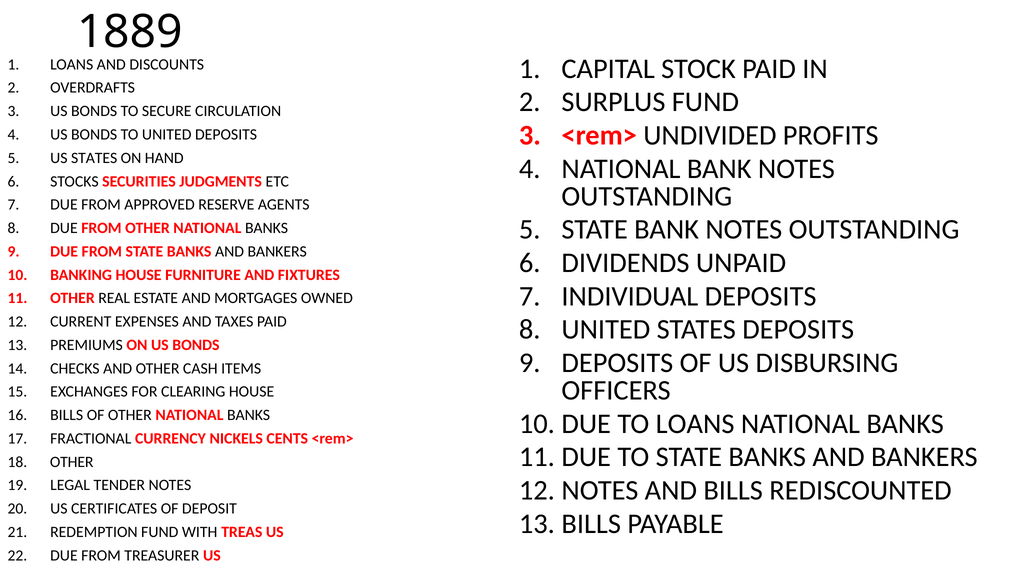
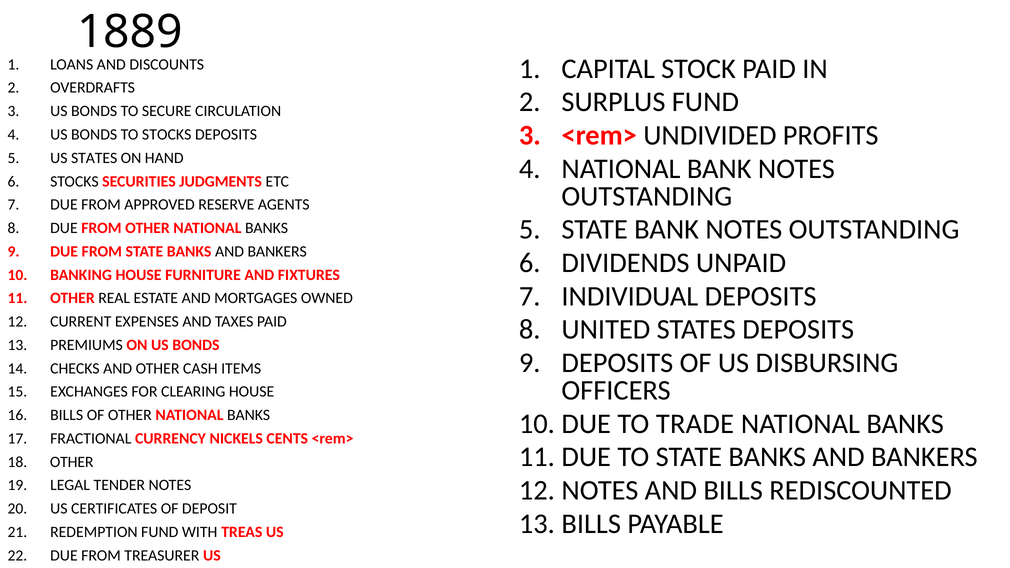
TO UNITED: UNITED -> STOCKS (167, 135)
TO LOANS: LOANS -> TRADE (695, 424)
